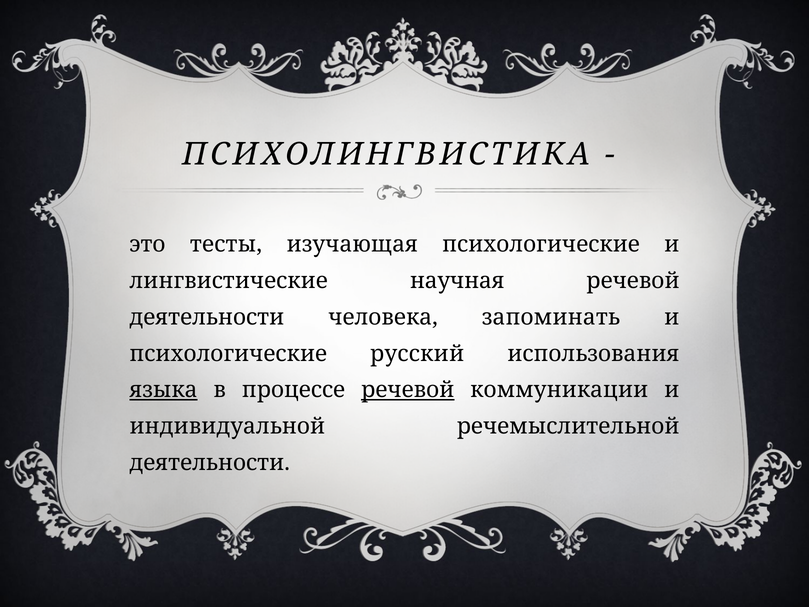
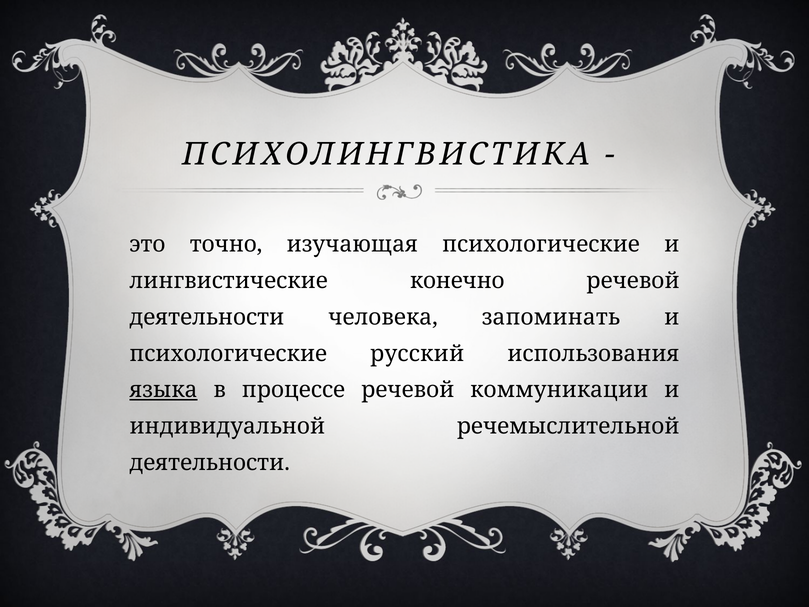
тесты: тесты -> точно (226, 244)
научная: научная -> конечно (457, 281)
речевой underline: present -> none (408, 390)
